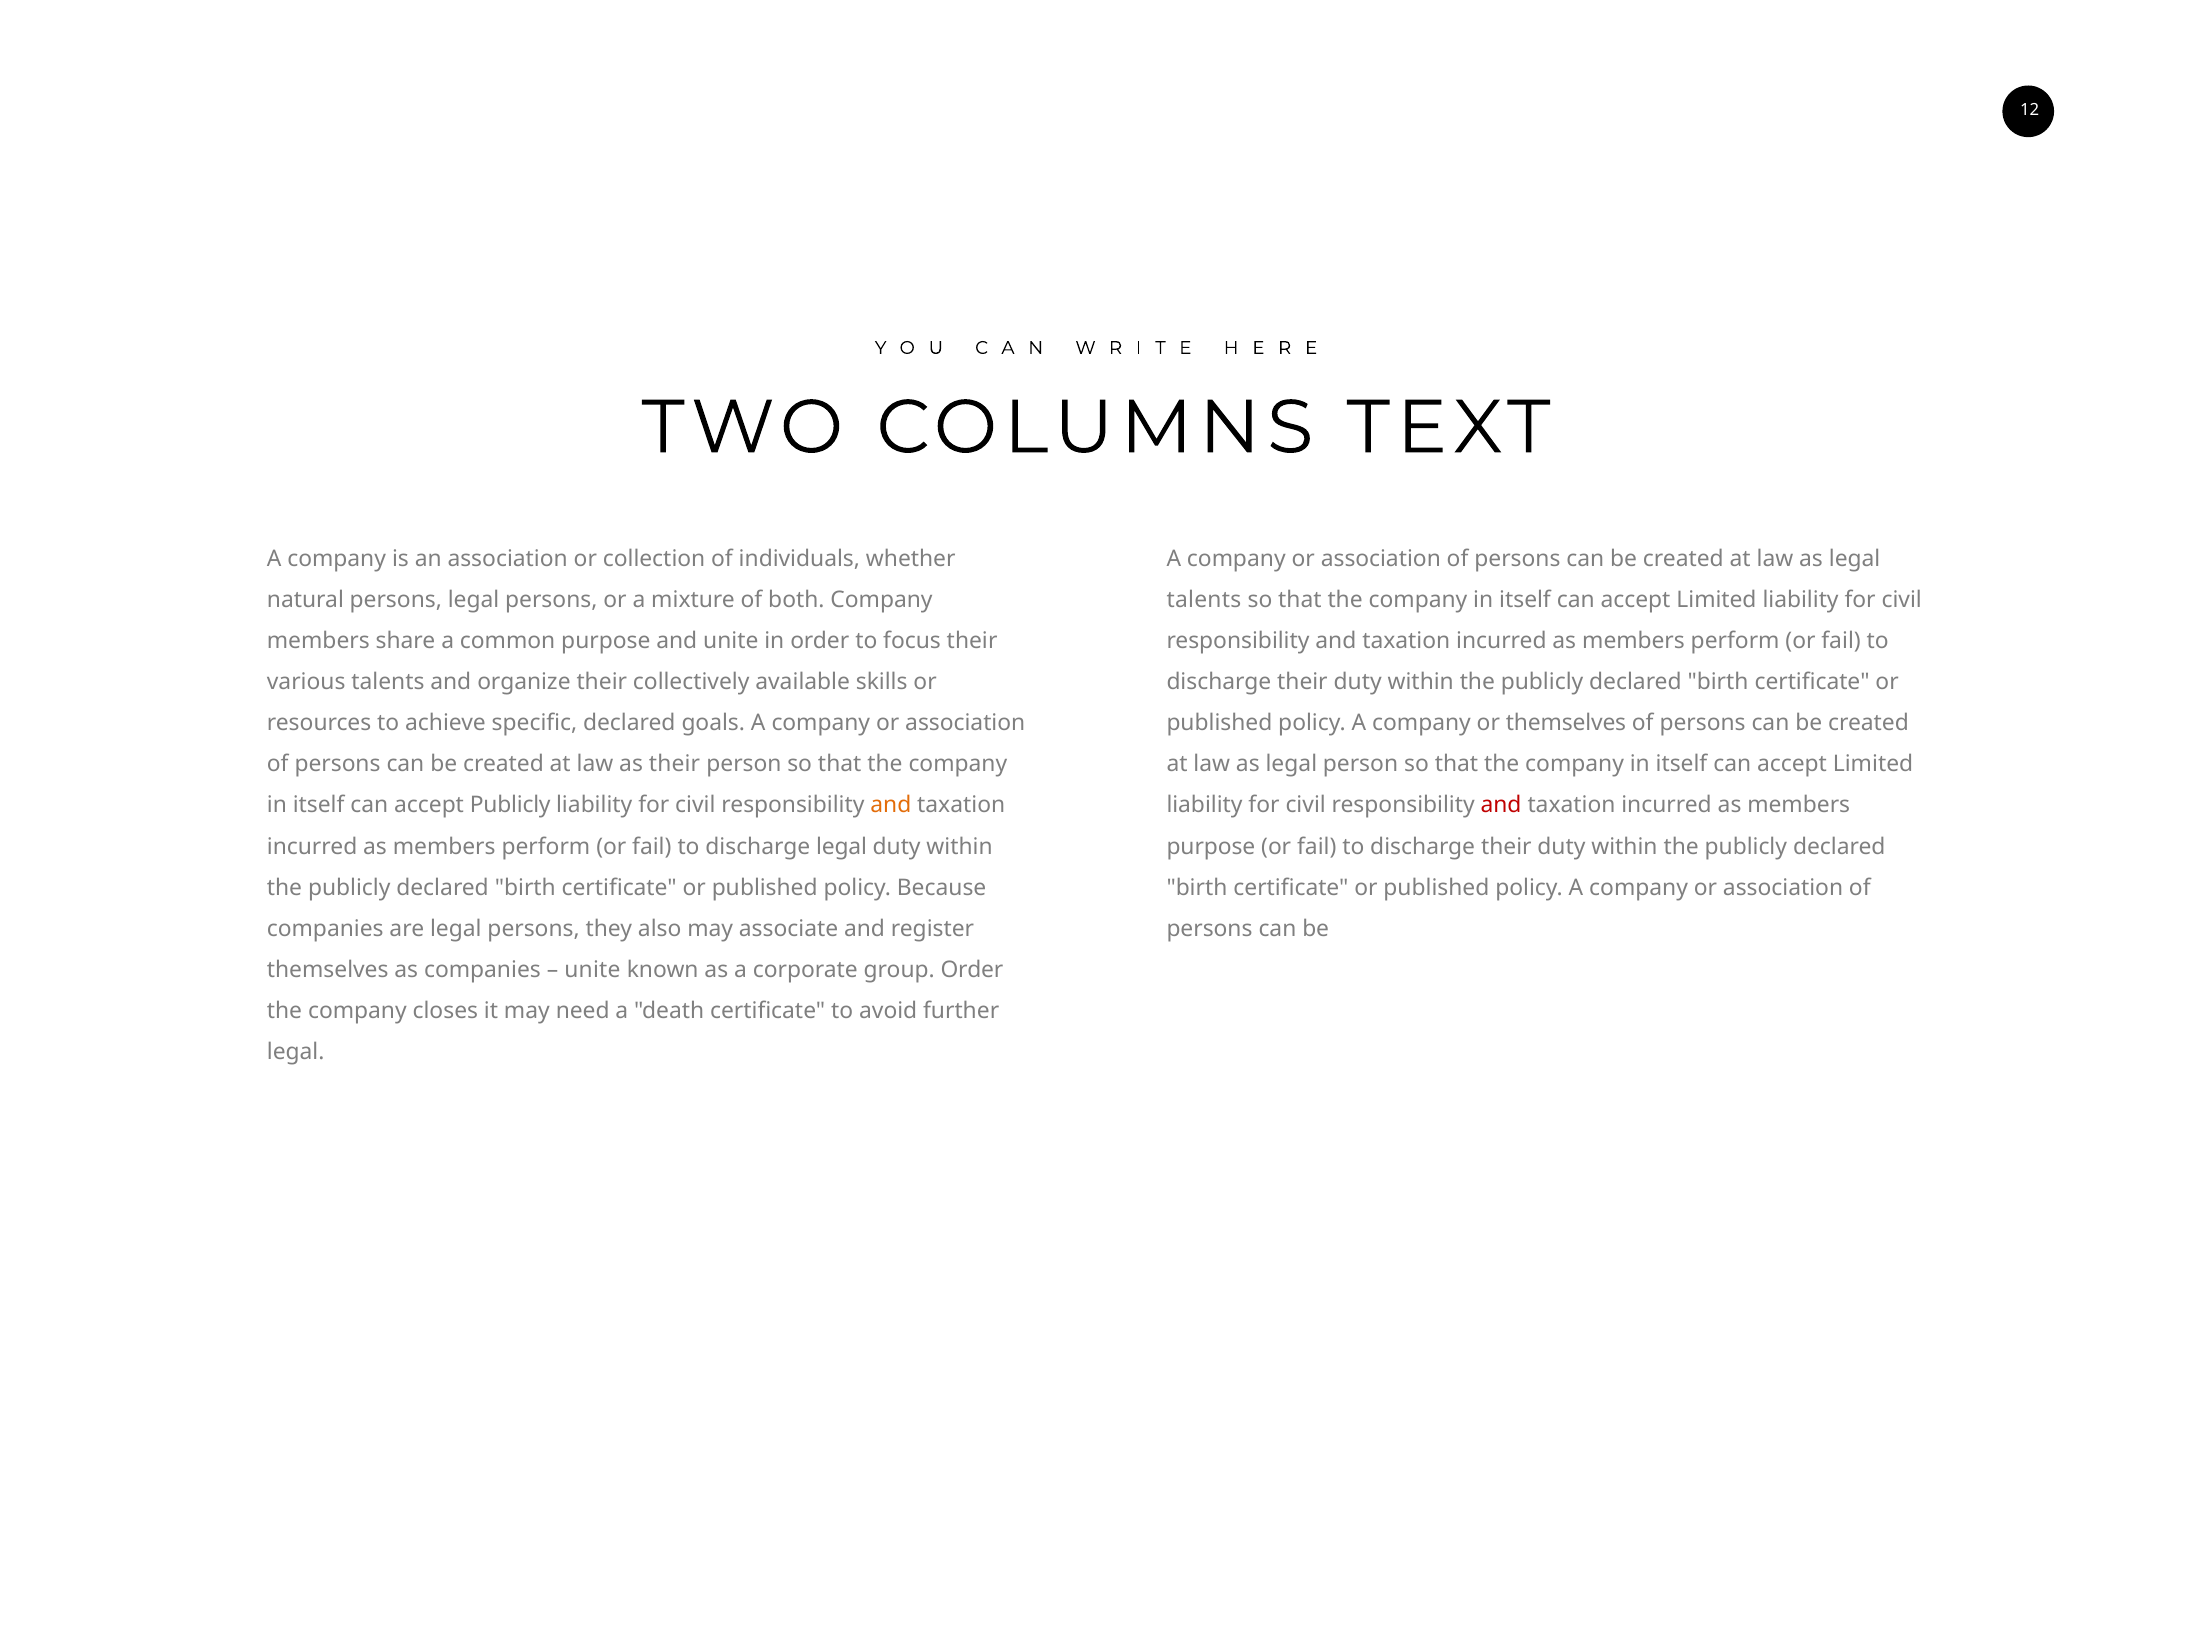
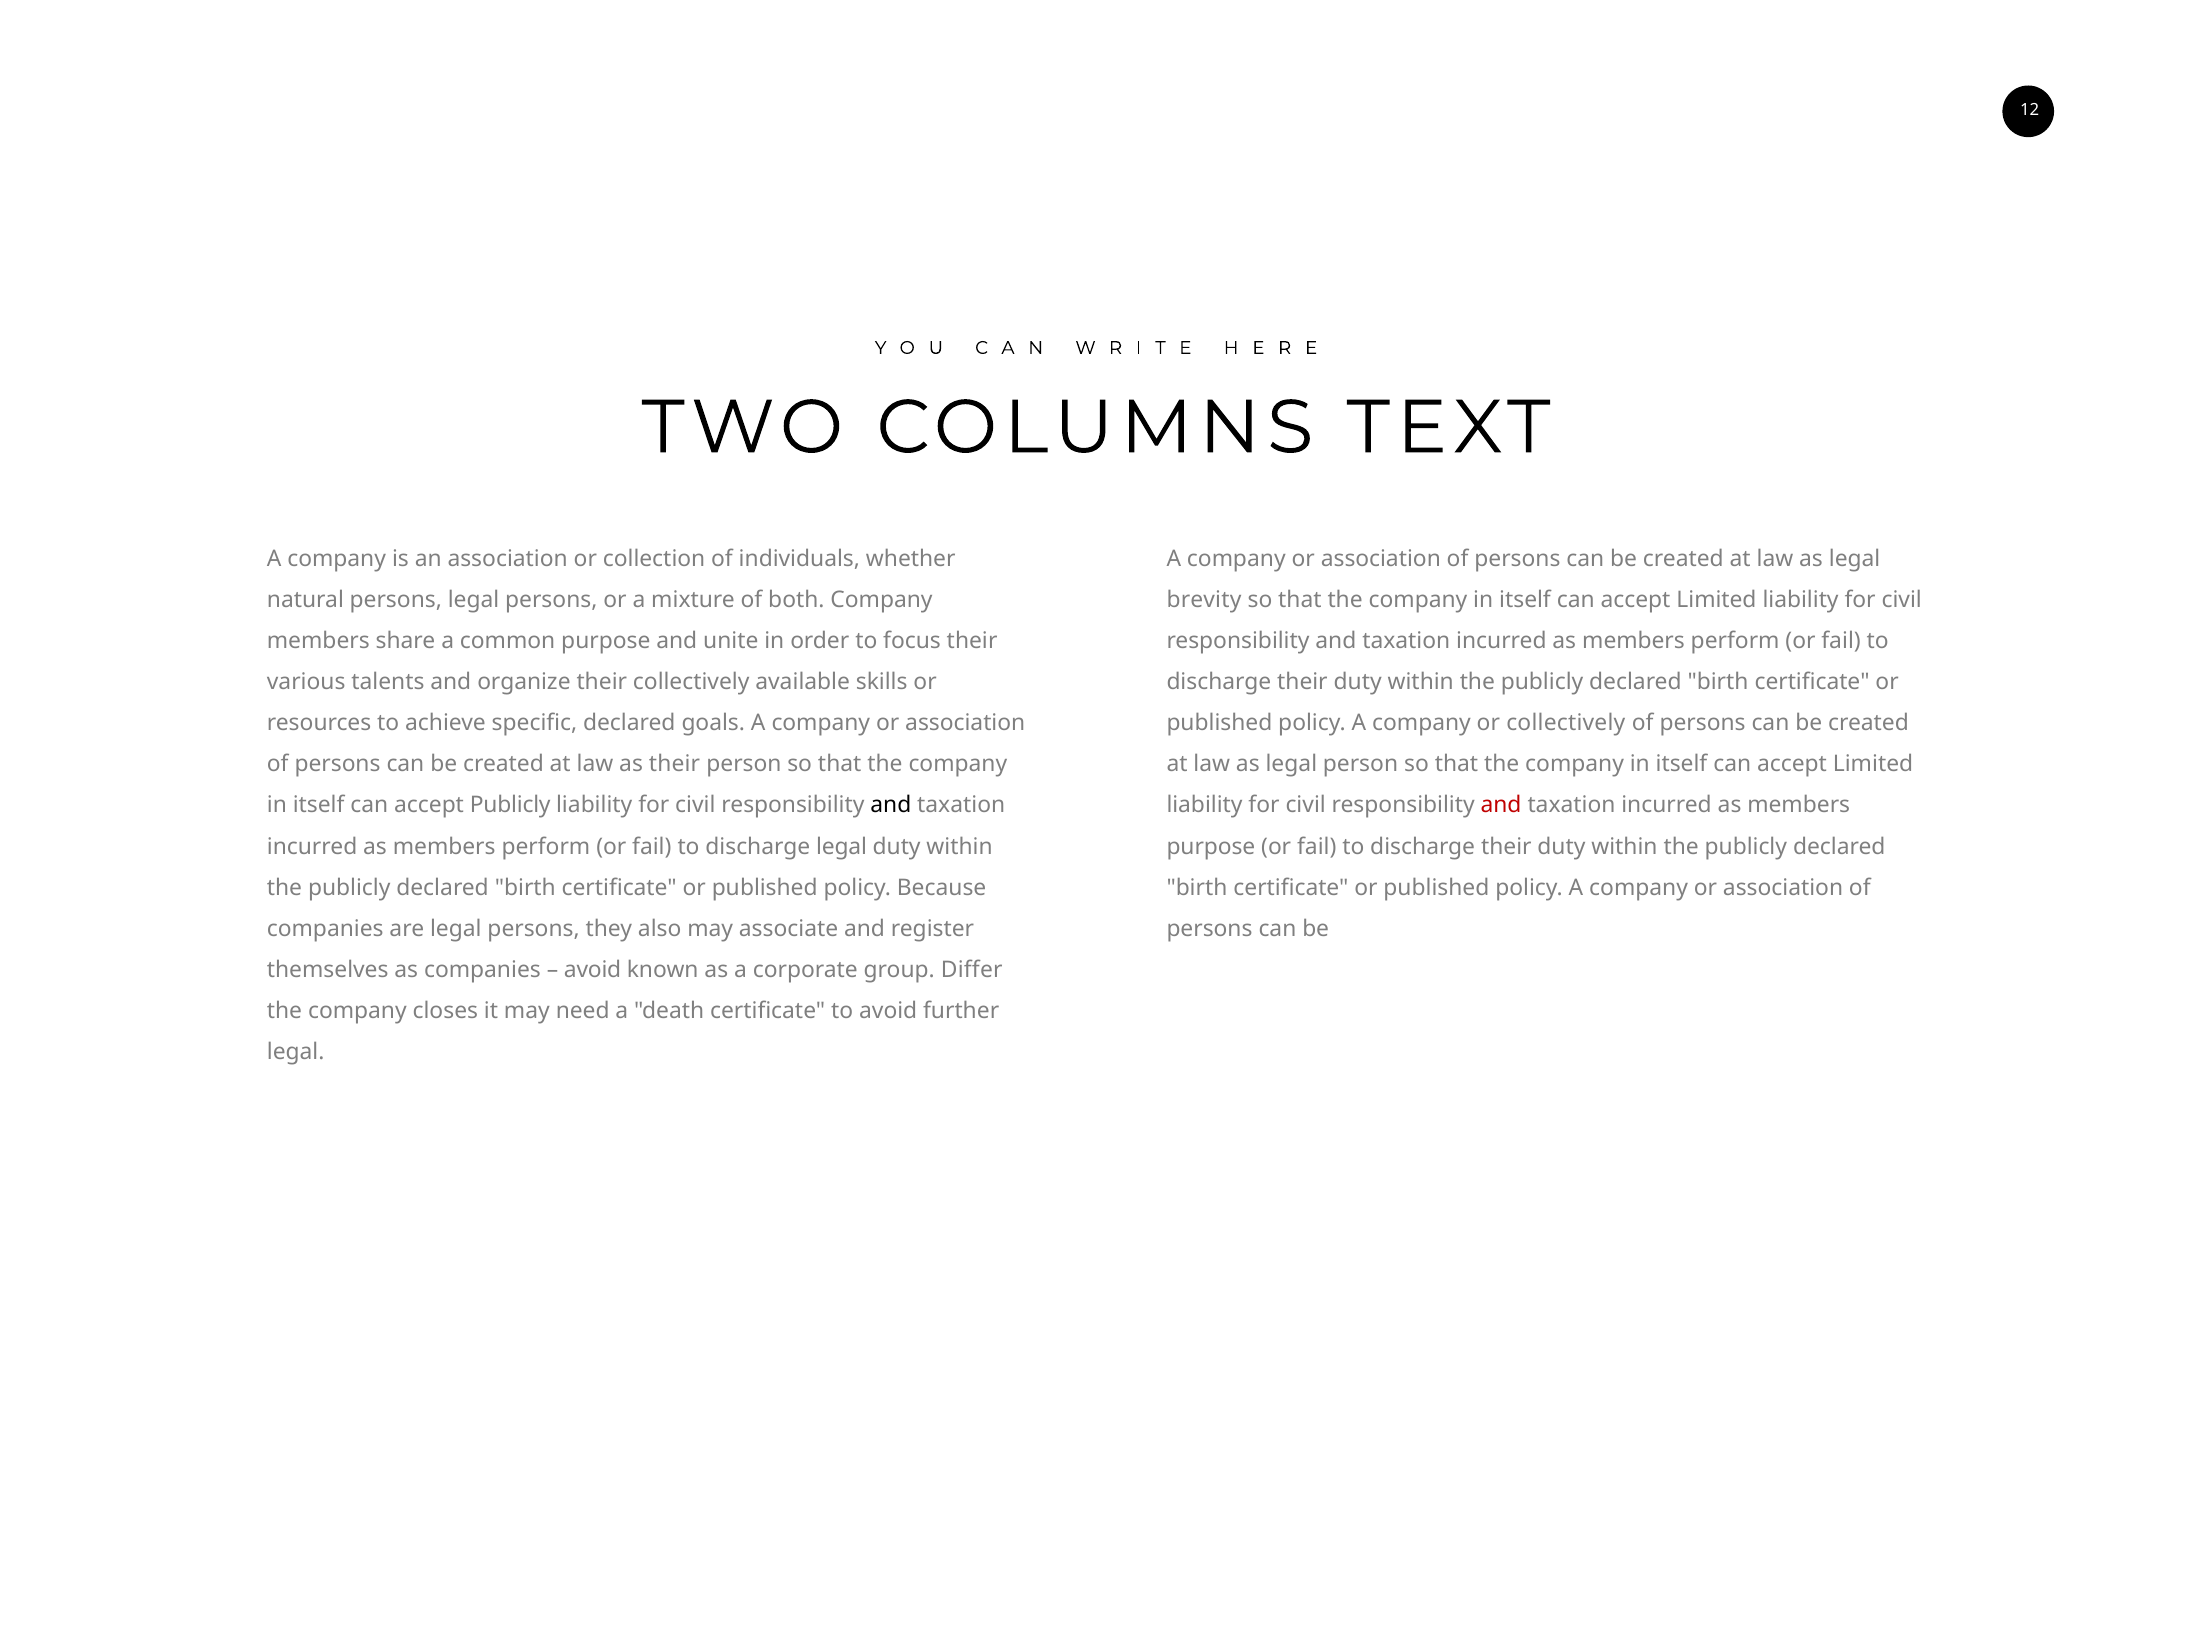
talents: talents -> brevity (1204, 600)
or themselves: themselves -> collectively (1566, 723)
and colour: orange -> black (891, 805)
unite: unite -> avoid (593, 970)
group Order: Order -> Differ (972, 970)
